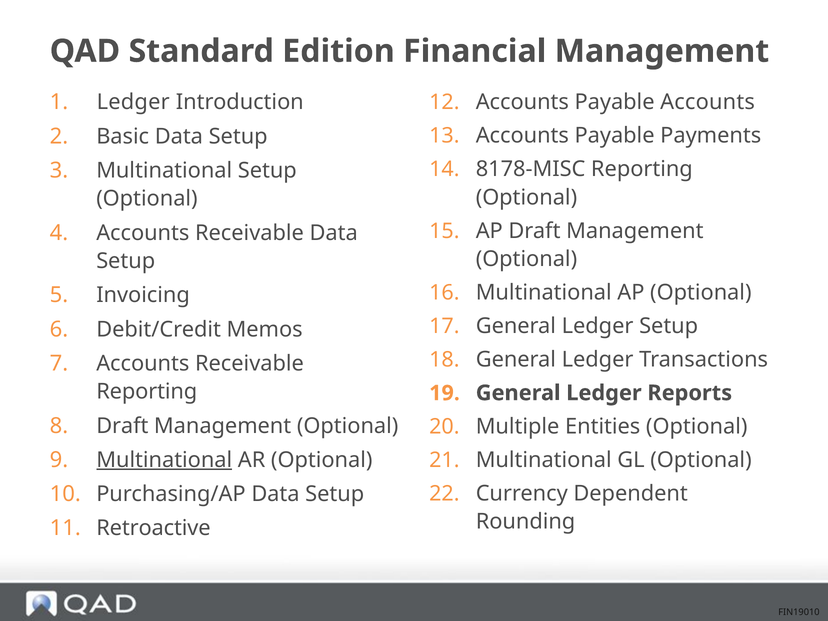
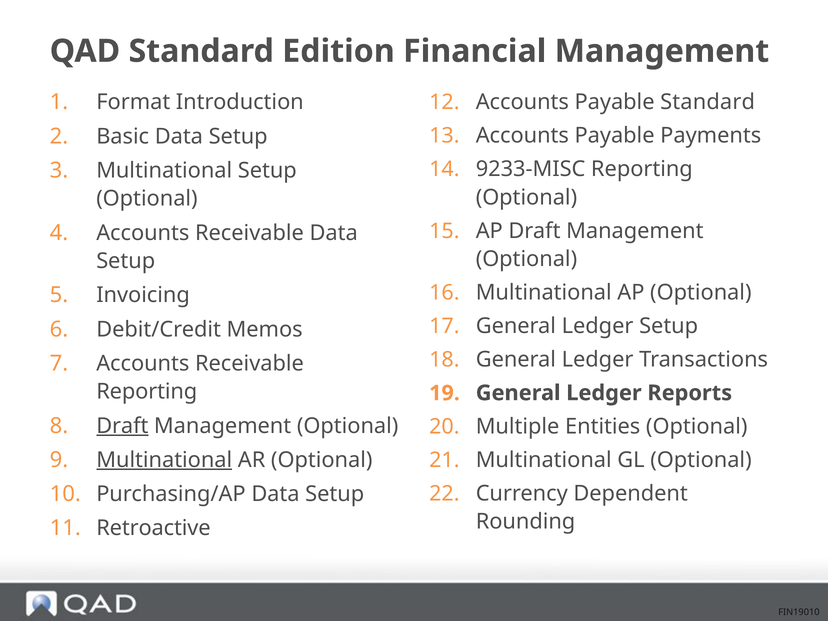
Ledger: Ledger -> Format (133, 102)
Payable Accounts: Accounts -> Standard (708, 102)
8178-MISC: 8178-MISC -> 9233-MISC (531, 169)
Draft underline: none -> present (122, 426)
